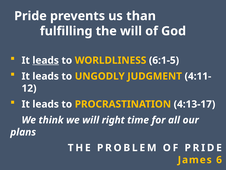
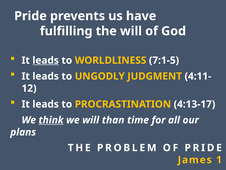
than: than -> have (141, 16)
6:1-5: 6:1-5 -> 7:1-5 (164, 60)
think underline: none -> present (51, 120)
right: right -> than (113, 120)
6: 6 -> 1 (219, 159)
